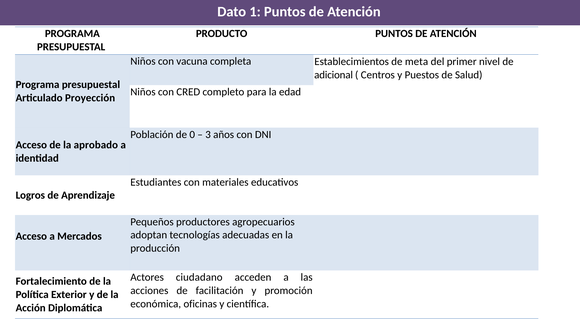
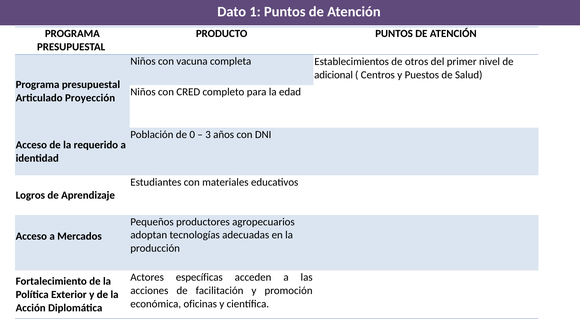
meta: meta -> otros (417, 62)
aprobado: aprobado -> requerido (96, 145)
ciudadano: ciudadano -> específicas (199, 277)
